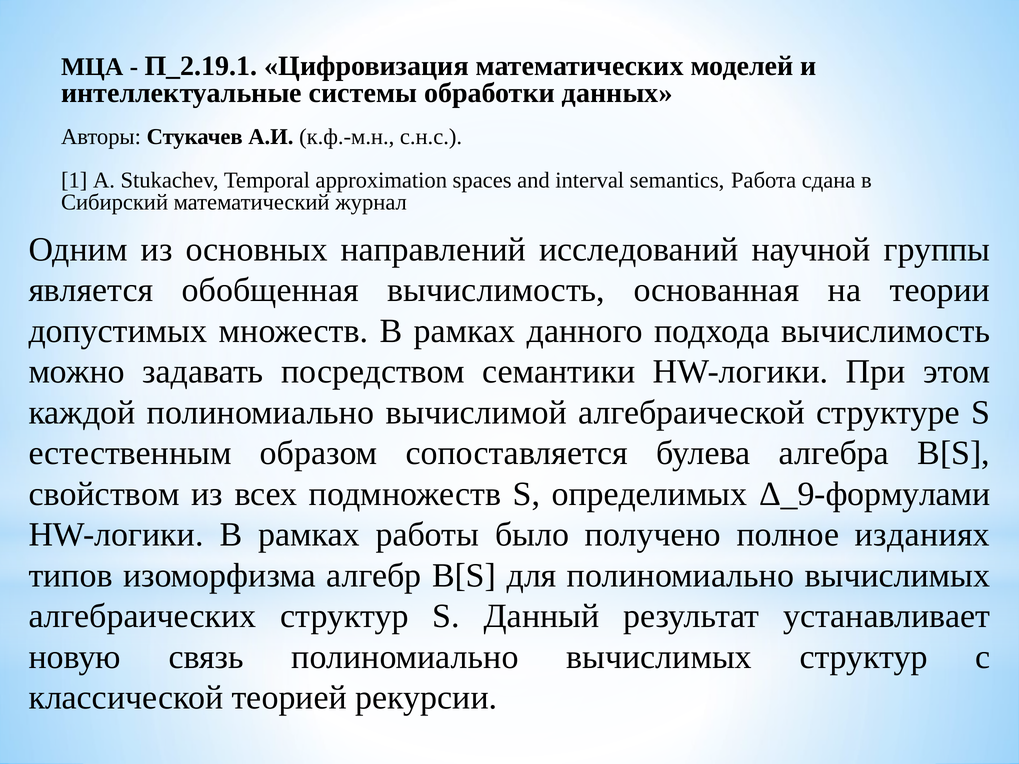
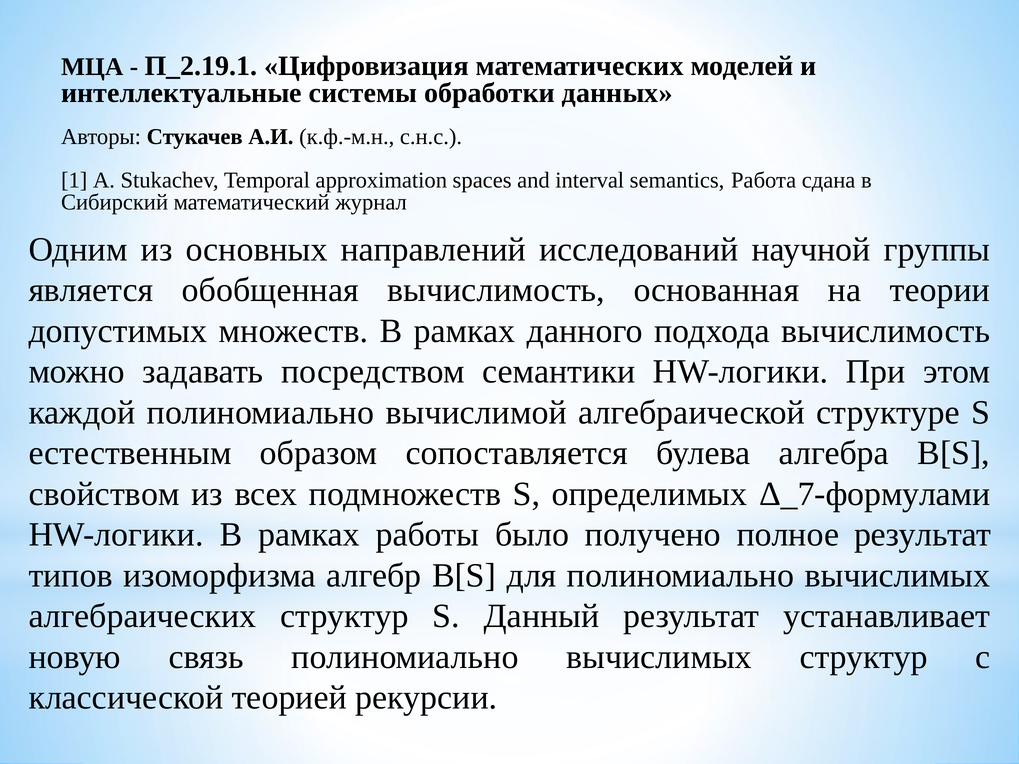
Δ_9-формулами: Δ_9-формулами -> Δ_7-формулами (875, 494)
полное изданиях: изданиях -> результат (923, 535)
